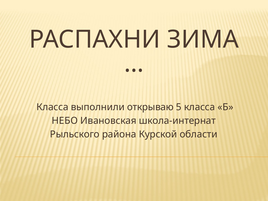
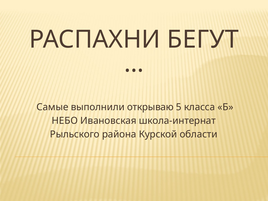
ЗИМА: ЗИМА -> БЕГУТ (203, 39)
Класса: Класса -> Самые (52, 107)
